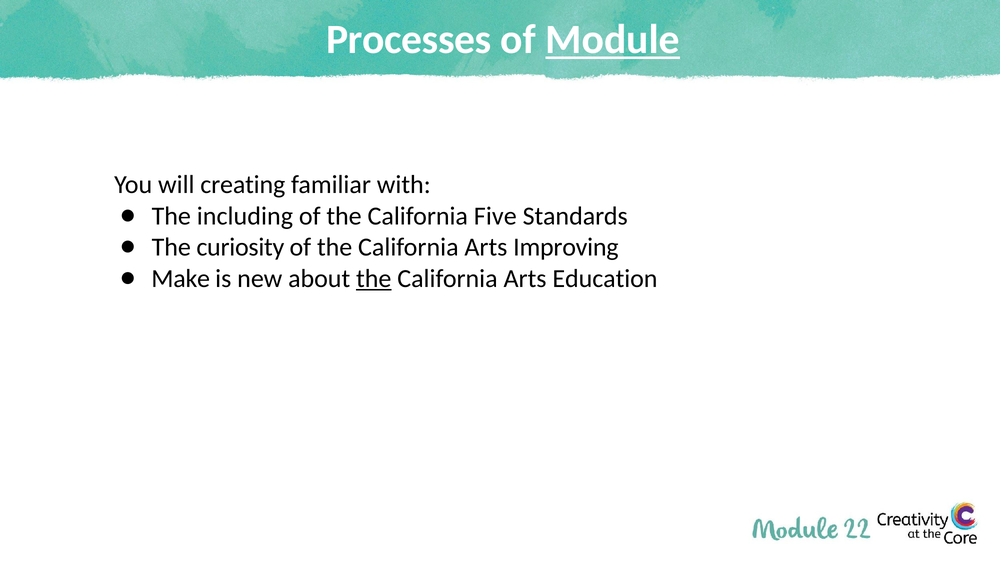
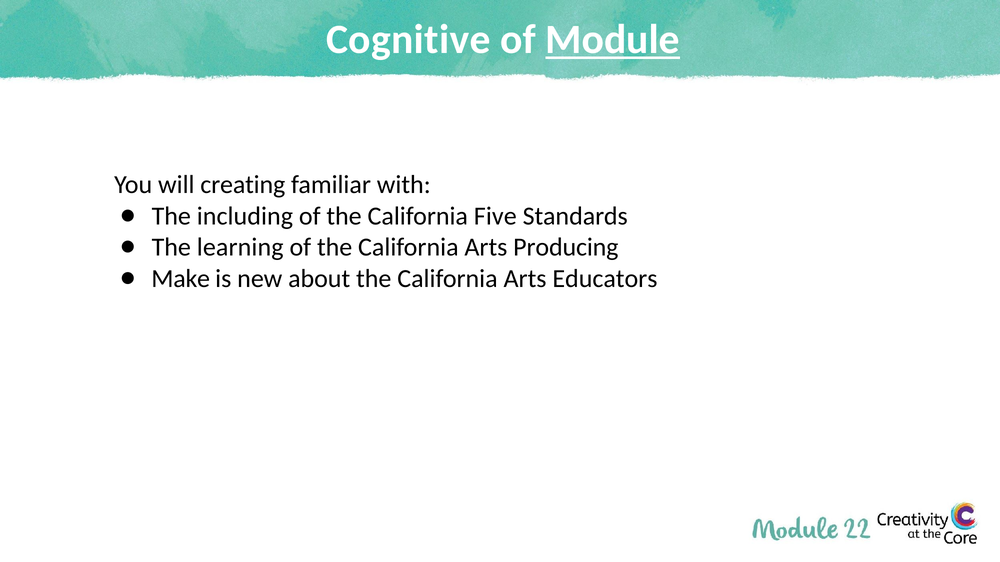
Processes: Processes -> Cognitive (408, 40)
curiosity: curiosity -> learning (240, 248)
Improving: Improving -> Producing (566, 248)
the underline: present -> none (374, 279)
Education: Education -> Educators (605, 279)
